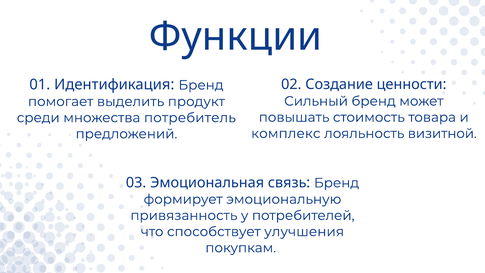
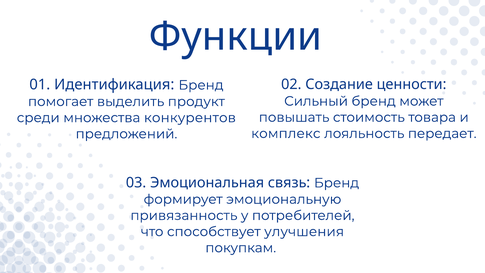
потребитель: потребитель -> конкурентов (190, 118)
визитной: визитной -> передает (442, 133)
